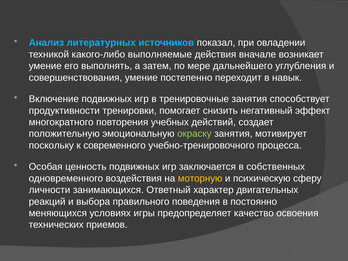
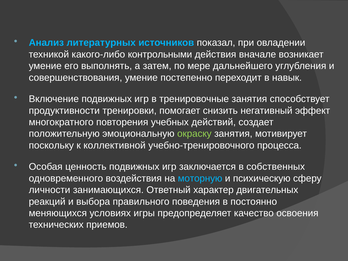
выполняемые: выполняемые -> контрольными (160, 54)
современного: современного -> коллективной (115, 145)
моторную colour: yellow -> light blue (200, 178)
